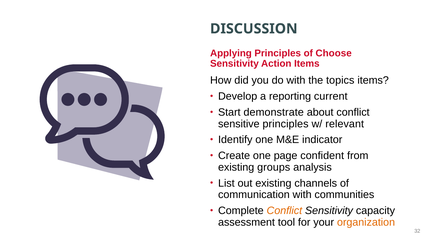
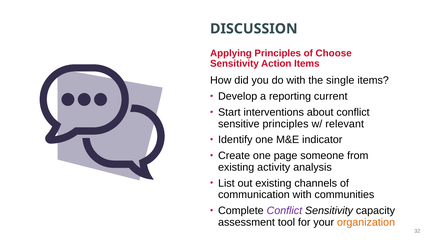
topics: topics -> single (340, 80)
demonstrate: demonstrate -> interventions (274, 112)
confident: confident -> someone (322, 156)
groups: groups -> activity (274, 167)
Conflict colour: orange -> purple (284, 210)
